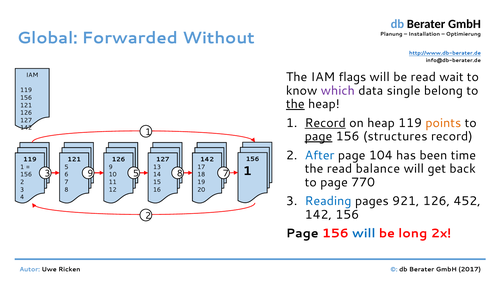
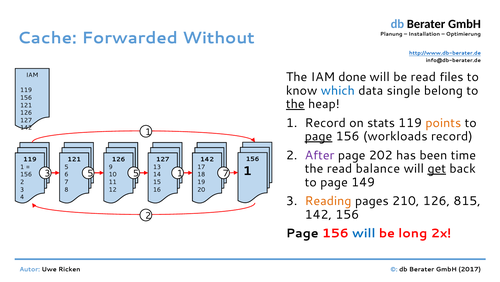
Global: Global -> Cache (47, 38)
flags: flags -> done (352, 77)
wait: wait -> files (451, 77)
which colour: purple -> blue (338, 90)
Record underline: present -> none (325, 123)
on heap: heap -> stats (381, 123)
structures: structures -> workloads (395, 136)
After colour: blue -> purple (320, 155)
104: 104 -> 202 (381, 155)
get underline: none -> present (437, 168)
3 9: 9 -> 5 (90, 173)
5 8: 8 -> 1 (180, 173)
770: 770 -> 149 (363, 182)
Reading colour: blue -> orange (328, 201)
921: 921 -> 210 (406, 201)
452: 452 -> 815 (467, 201)
